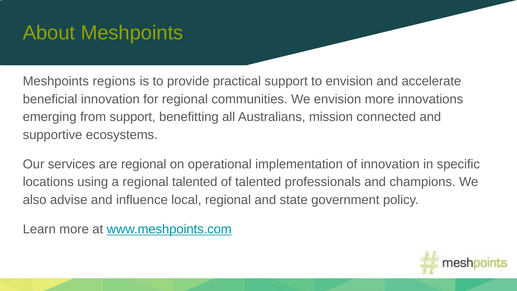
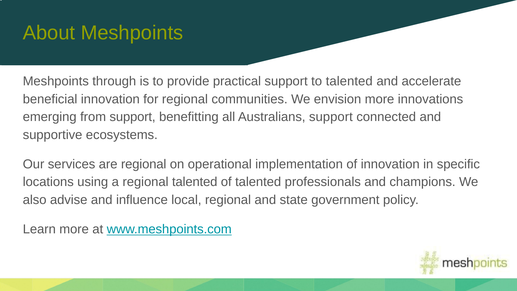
regions: regions -> through (114, 81)
to envision: envision -> talented (349, 81)
Australians mission: mission -> support (331, 117)
